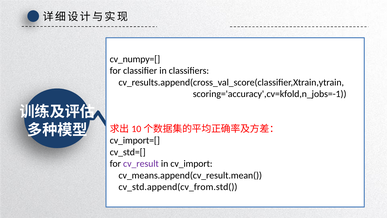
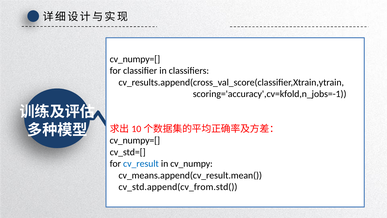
cv_import=[: cv_import=[ -> cv_numpy=[ (135, 140)
cv_result colour: purple -> blue (141, 164)
cv_import: cv_import -> cv_numpy (191, 164)
